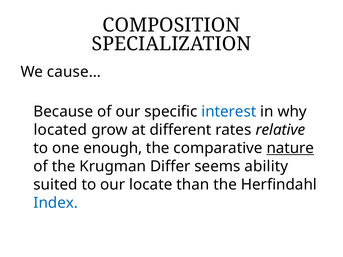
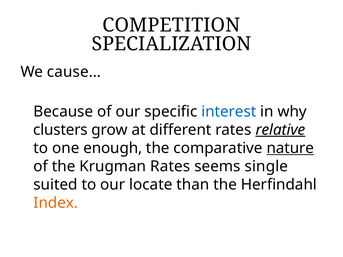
COMPOSITION: COMPOSITION -> COMPETITION (171, 25)
located: located -> clusters (60, 130)
relative underline: none -> present (280, 130)
Krugman Differ: Differ -> Rates (170, 166)
ability: ability -> single (266, 166)
Index colour: blue -> orange (56, 203)
